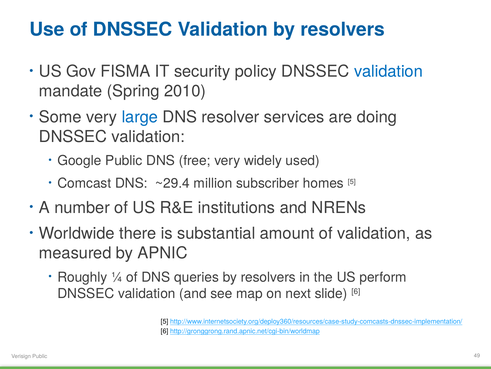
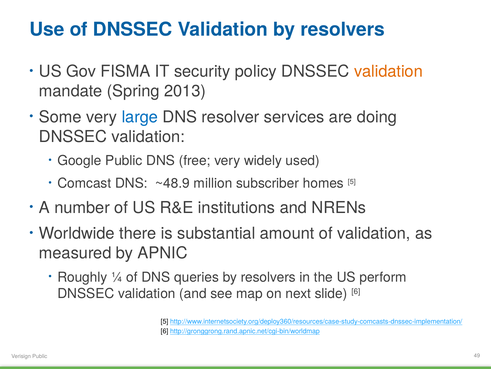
validation colour: blue -> orange (388, 71)
2010: 2010 -> 2013 (185, 91)
~29.4: ~29.4 -> ~48.9 (173, 183)
